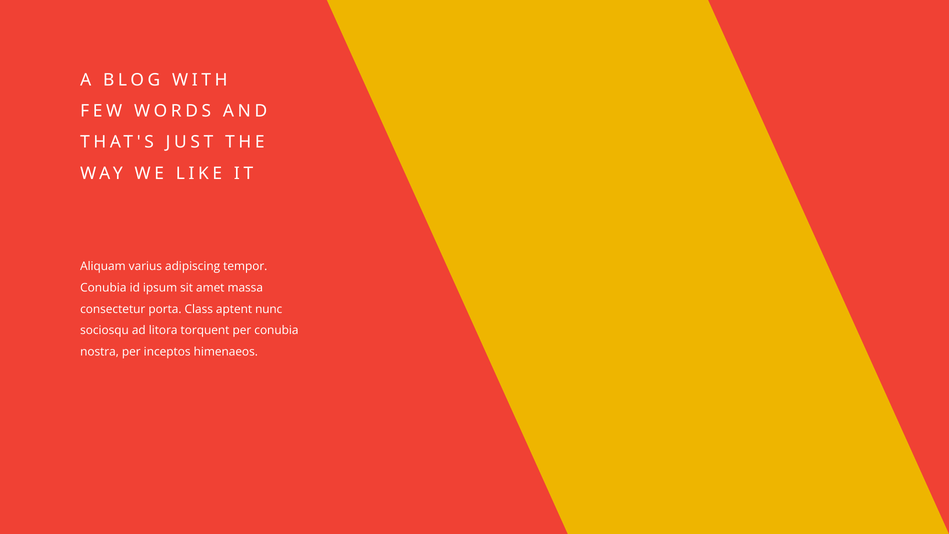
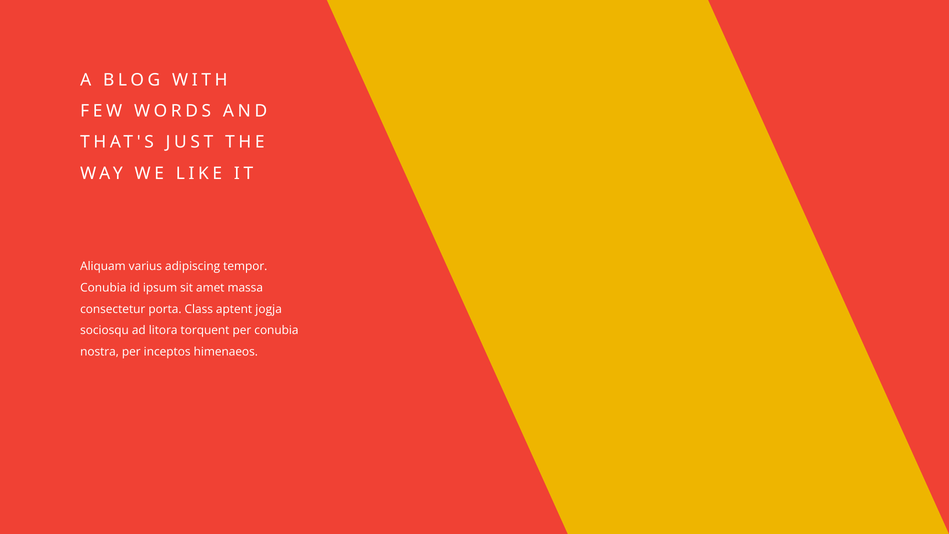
nunc: nunc -> jogja (269, 309)
